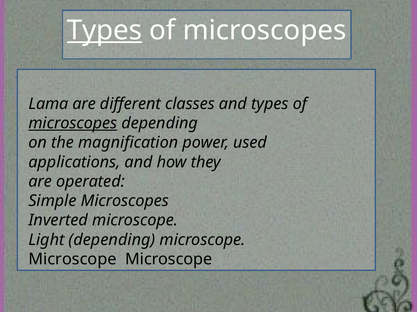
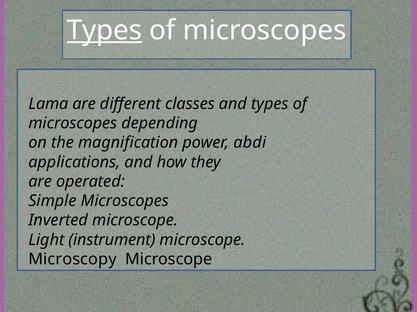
microscopes underline: present -> none (73, 123)
used: used -> abdi (250, 143)
Light depending: depending -> instrument (112, 240)
Microscope: Microscope -> Microscopy (73, 260)
